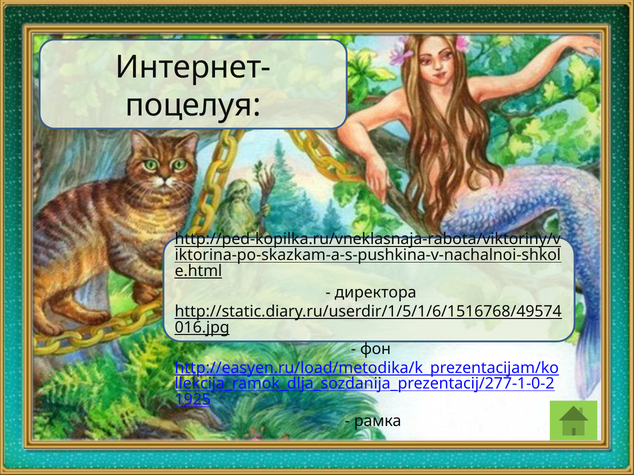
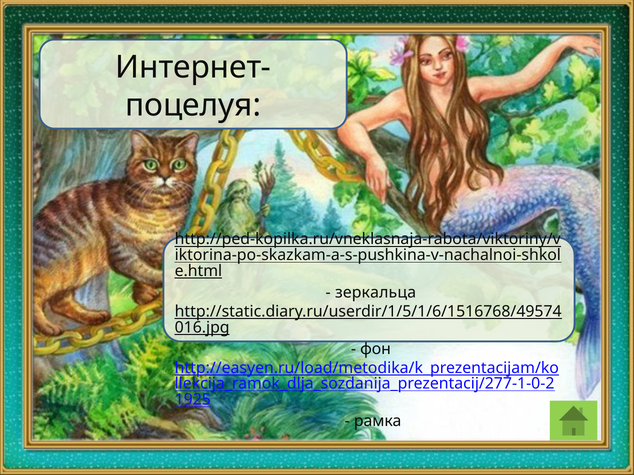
директора: директора -> зеркальца (376, 293)
